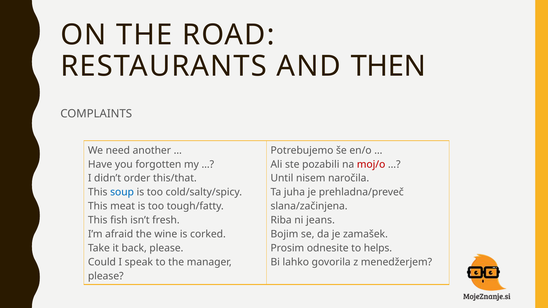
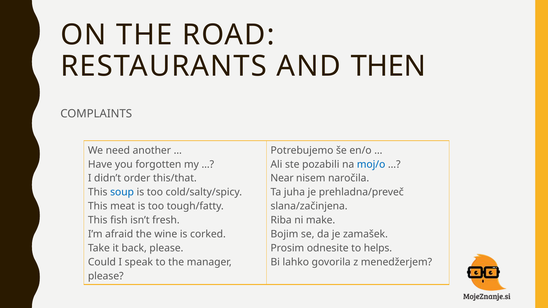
moj/o colour: red -> blue (371, 164)
Until: Until -> Near (282, 178)
jeans: jeans -> make (321, 220)
